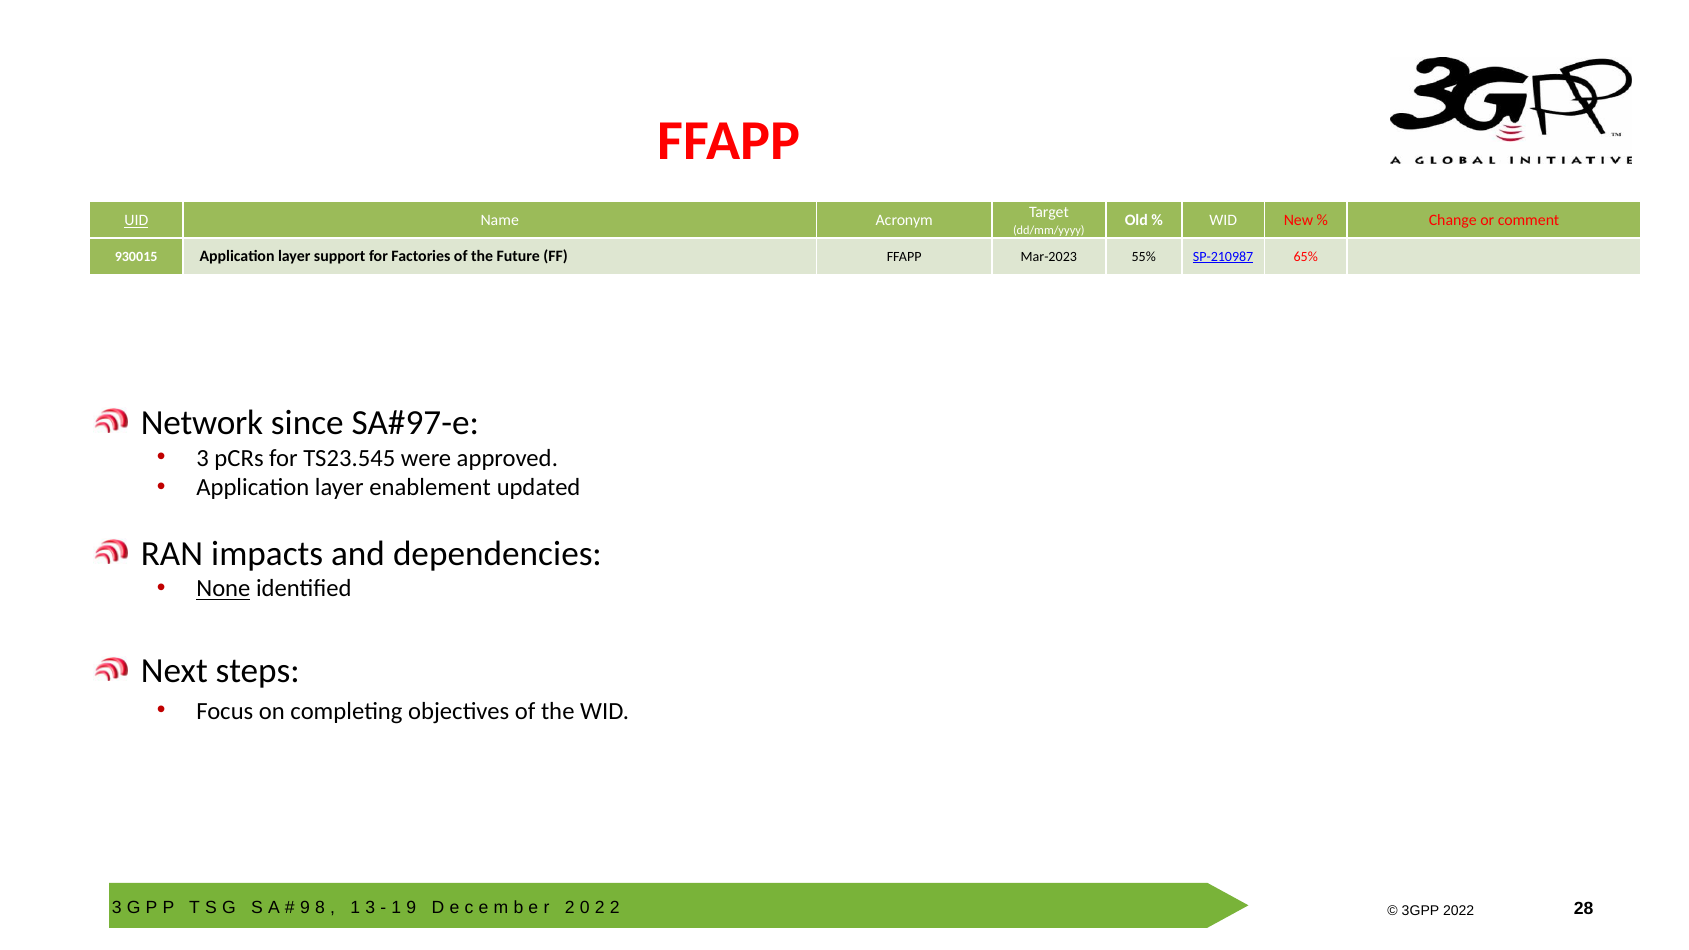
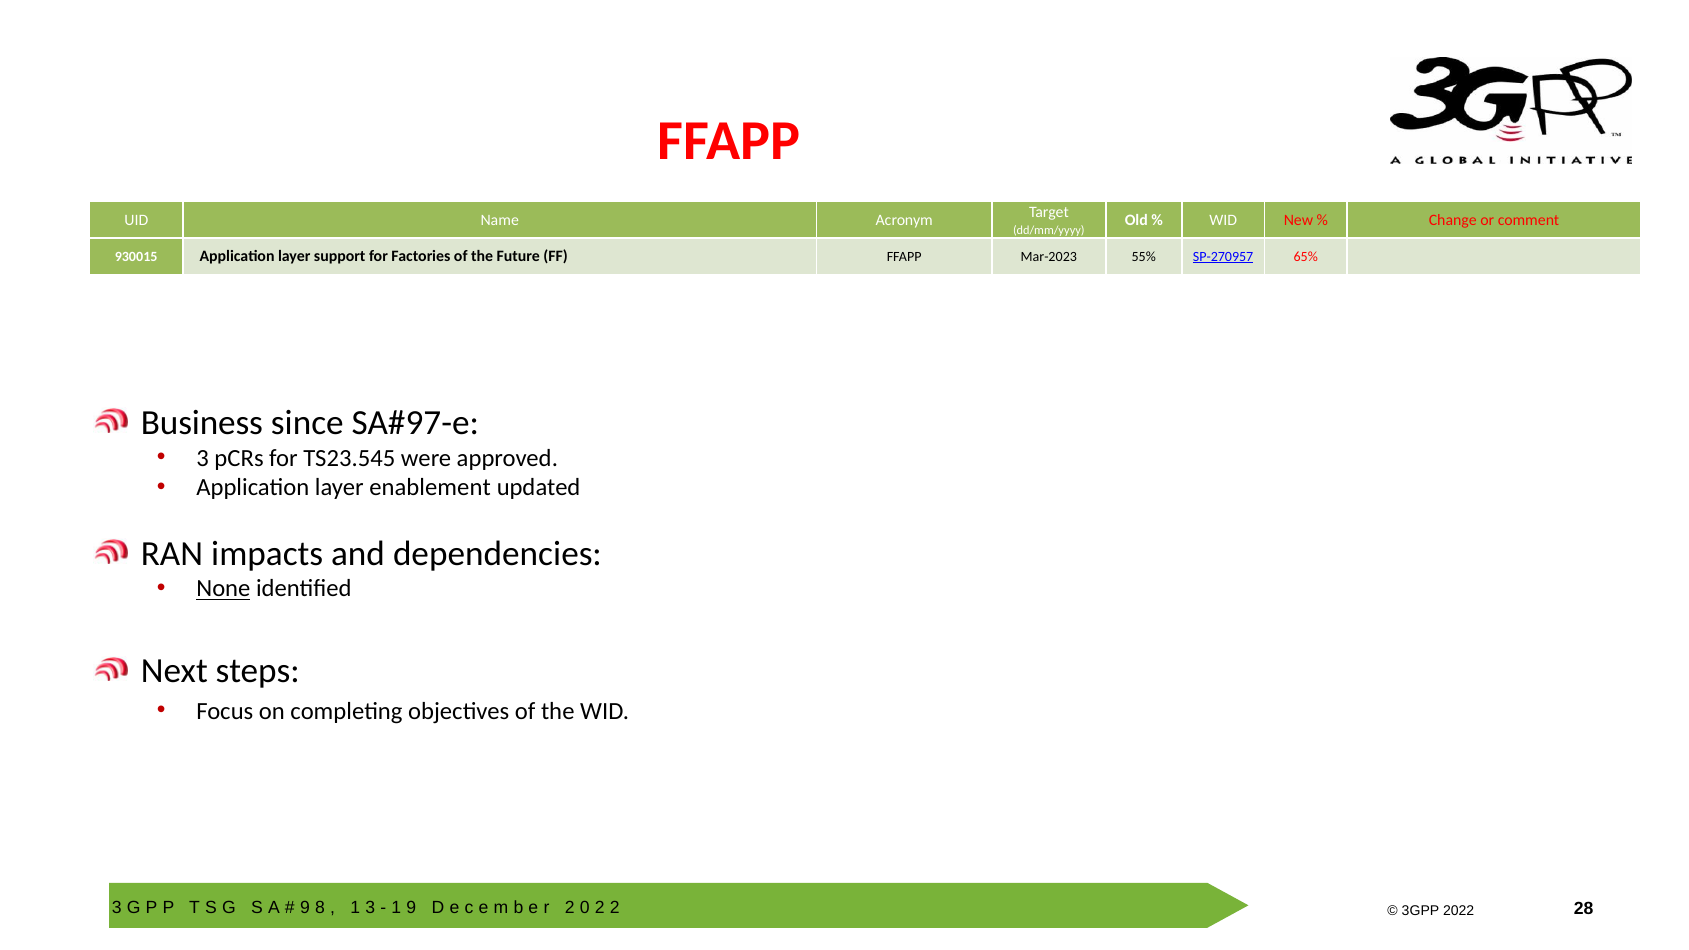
UID underline: present -> none (136, 221)
SP-210987: SP-210987 -> SP-270957 (1223, 256)
Network: Network -> Business (202, 423)
